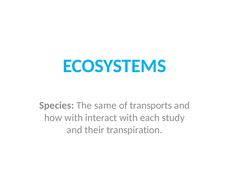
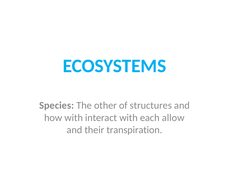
same: same -> other (105, 105)
transports: transports -> structures (151, 105)
study: study -> allow (173, 118)
